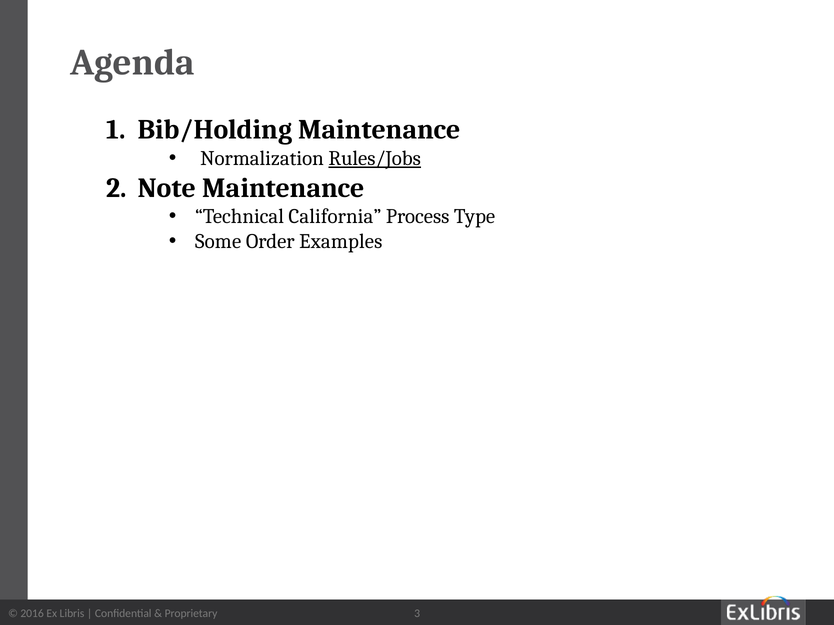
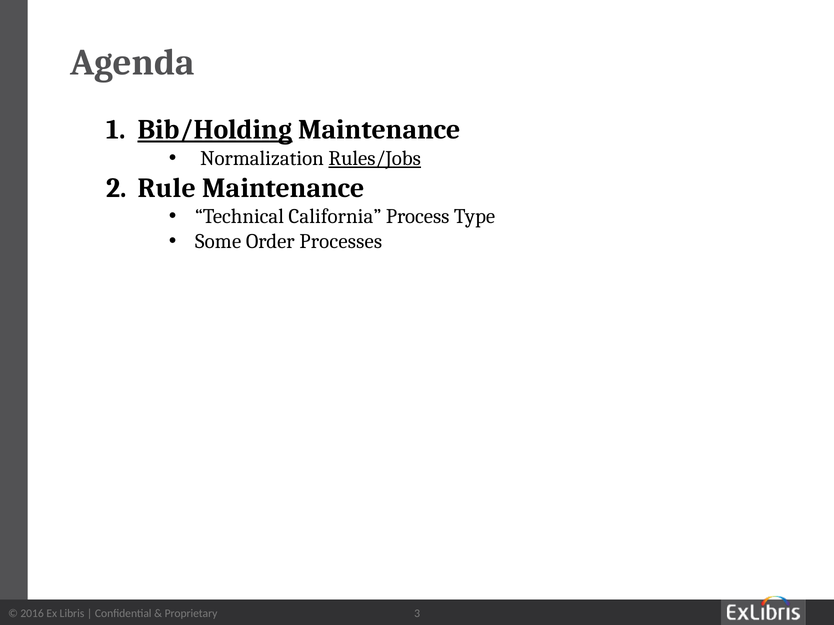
Bib/Holding underline: none -> present (215, 130)
Note: Note -> Rule (167, 188)
Examples: Examples -> Processes (341, 242)
